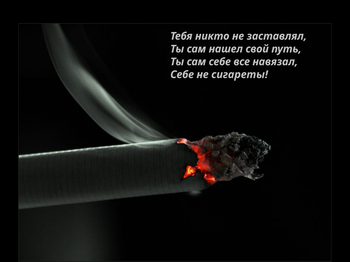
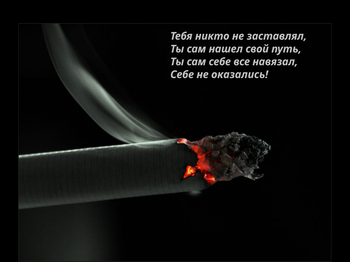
сигареты: сигареты -> оказались (240, 75)
